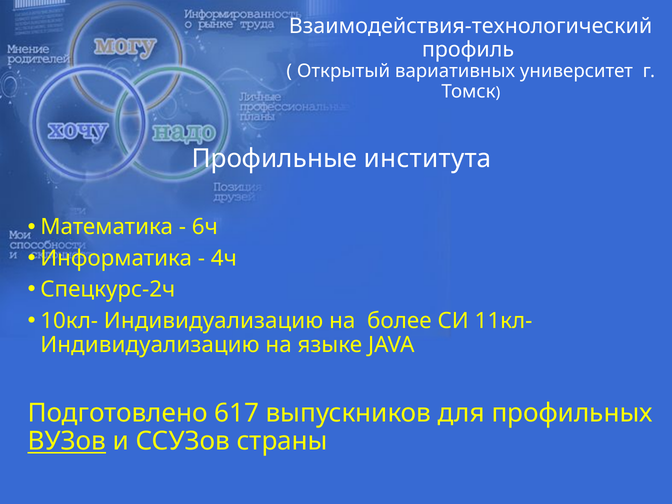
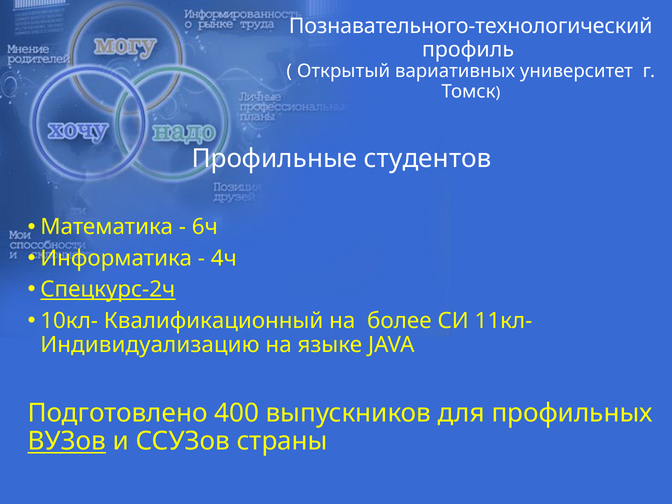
Взаимодействия-технологический: Взаимодействия-технологический -> Познавательного-технологический (471, 26)
института: института -> студентов (428, 159)
Спецкурс-2ч underline: none -> present (108, 289)
10кл- Индивидуализацию: Индивидуализацию -> Квалификационный (214, 321)
617: 617 -> 400 (237, 413)
